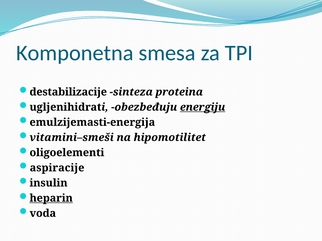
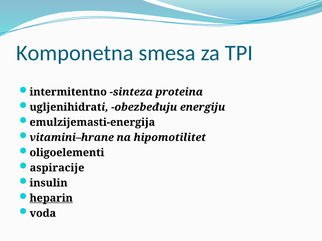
destabilizacije: destabilizacije -> intermitentno (68, 92)
energiju underline: present -> none (203, 107)
vitamini–smeši: vitamini–smeši -> vitamini–hrane (72, 138)
